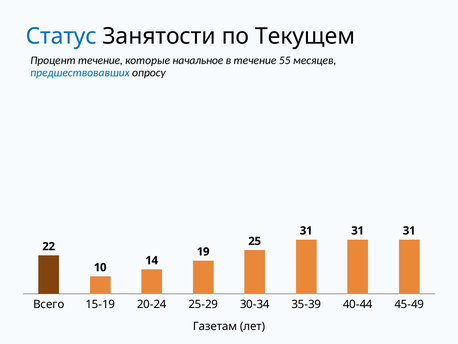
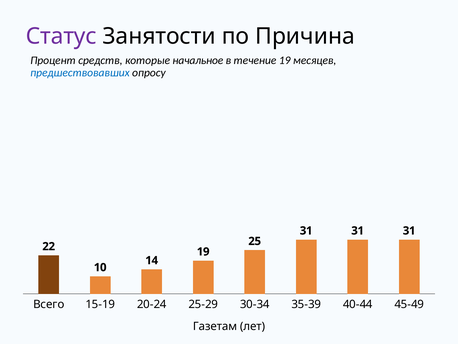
Статус colour: blue -> purple (61, 36)
Текущем: Текущем -> Причина (305, 36)
Процент течение: течение -> средств (100, 60)
течение 55: 55 -> 19 (285, 60)
